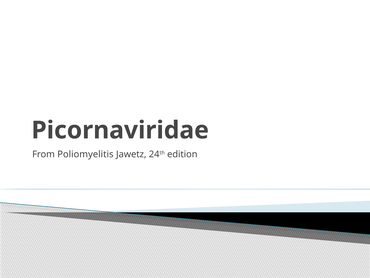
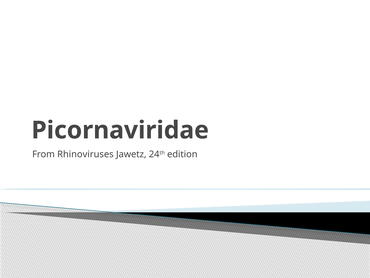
Poliomyelitis: Poliomyelitis -> Rhinoviruses (85, 154)
